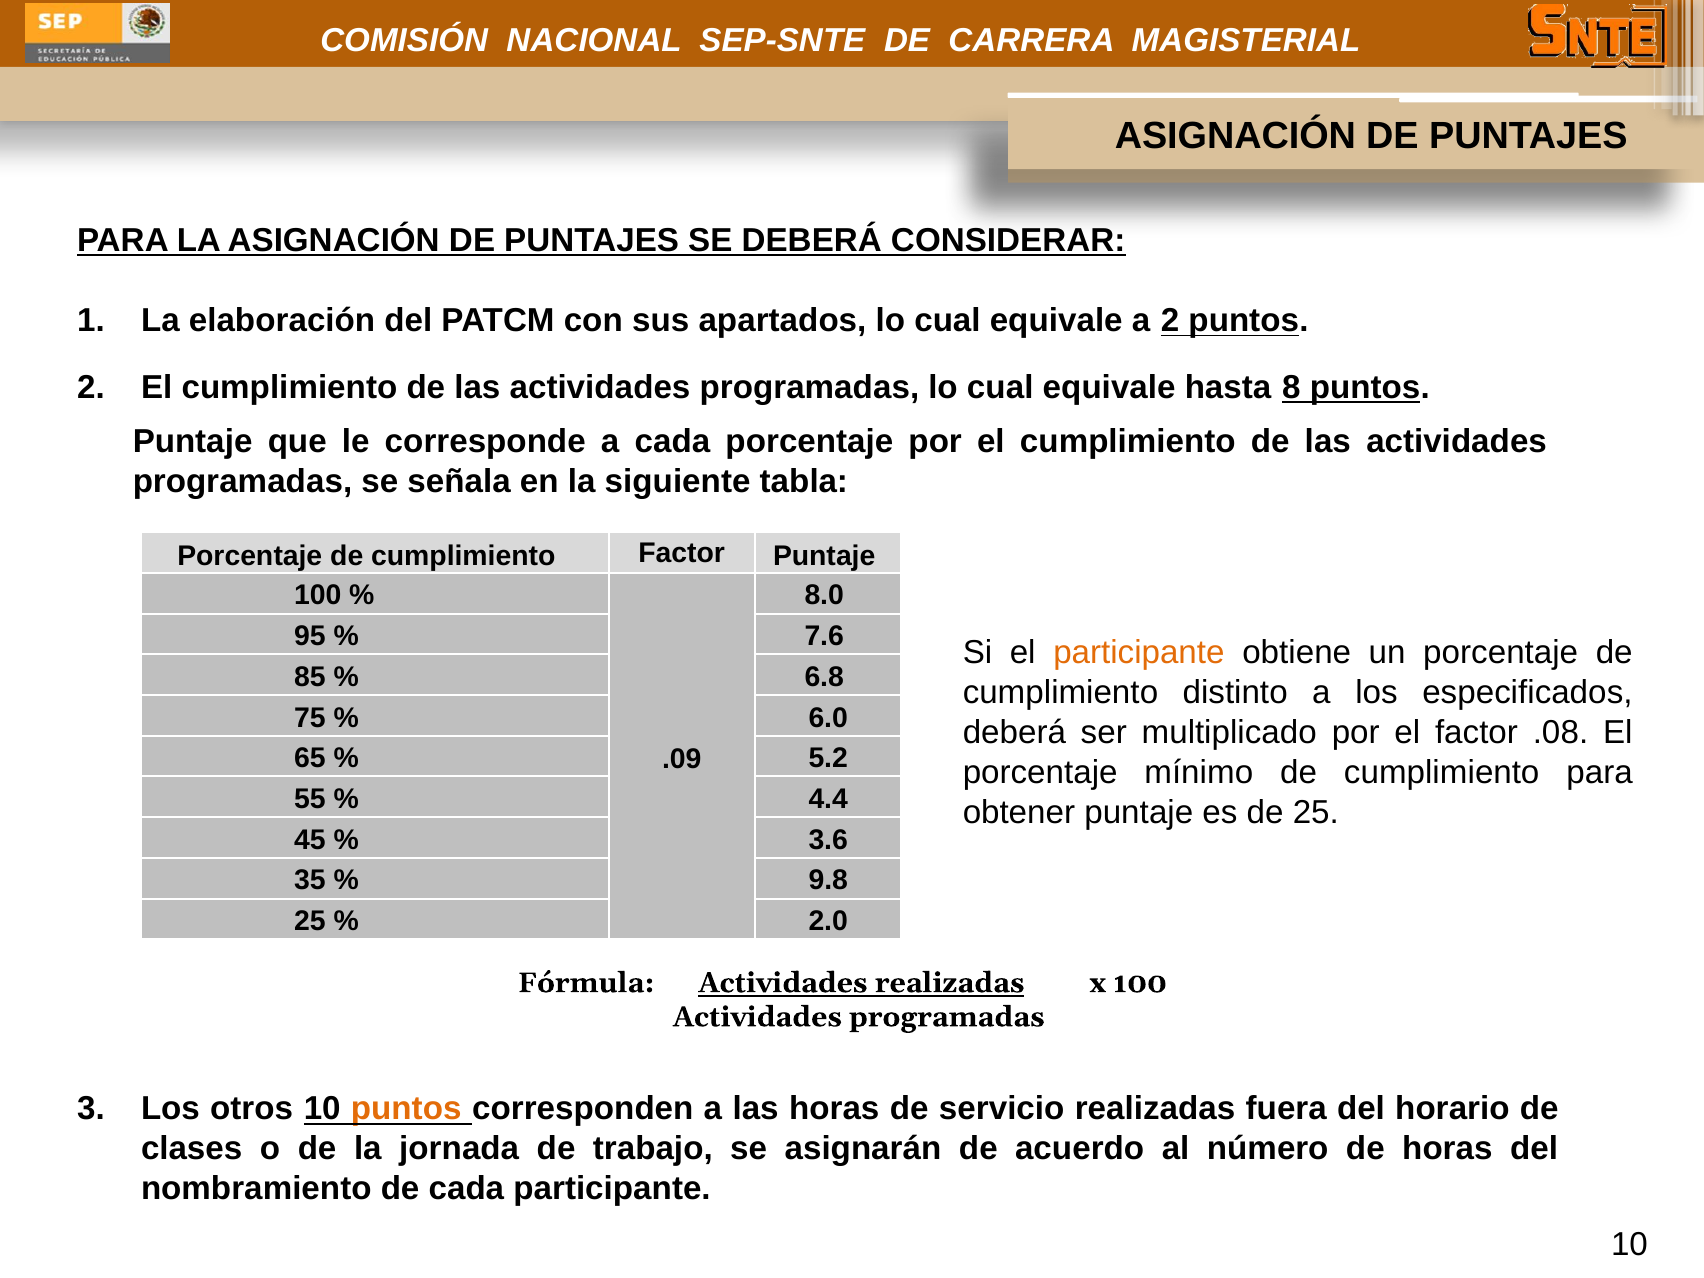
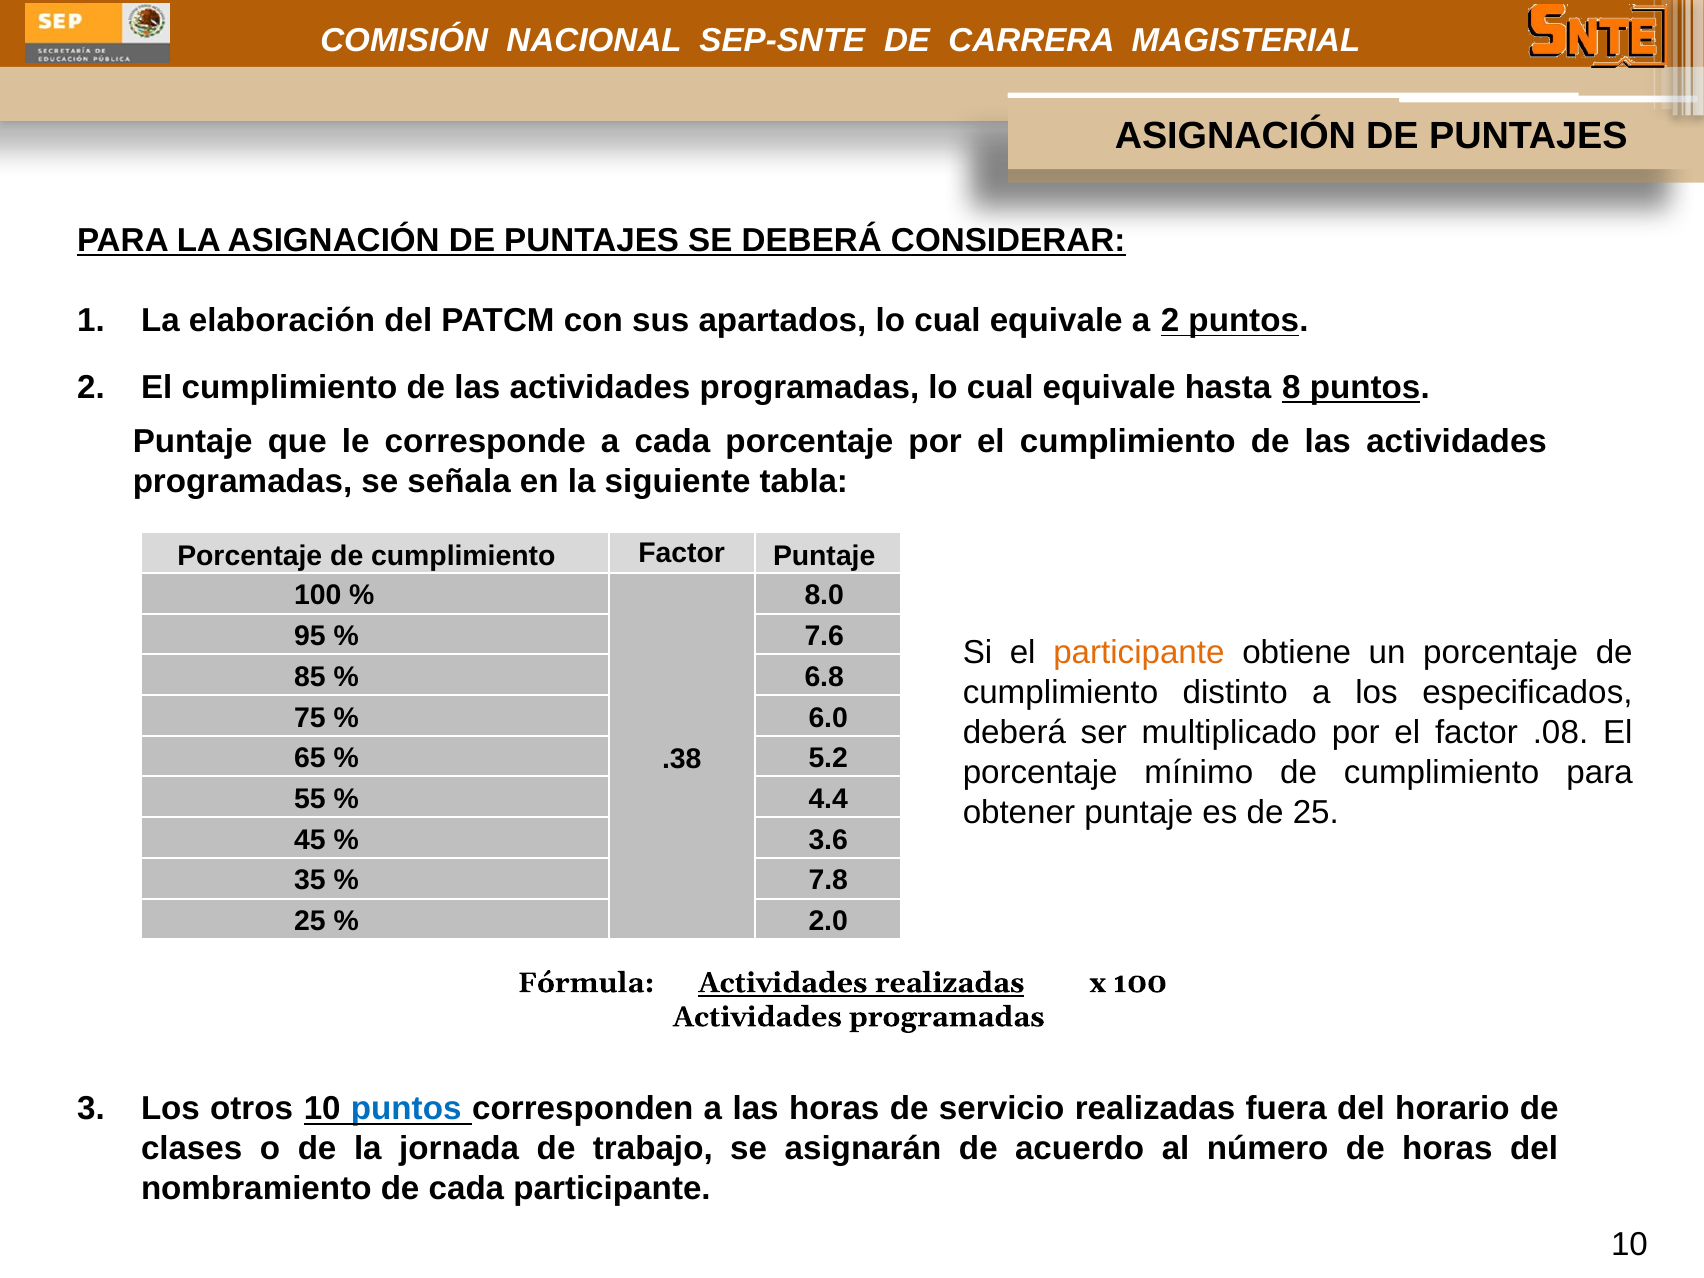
.09: .09 -> .38 (682, 759)
9.8: 9.8 -> 7.8 (828, 881)
puntos colour: orange -> blue (406, 1109)
